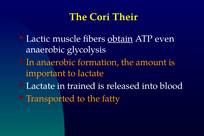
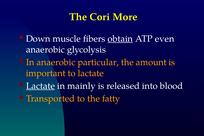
Their: Their -> More (125, 17)
Lactic: Lactic -> Down (38, 39)
formation: formation -> particular (98, 62)
Lactate underline: none -> present (40, 86)
trained: trained -> mainly (81, 86)
